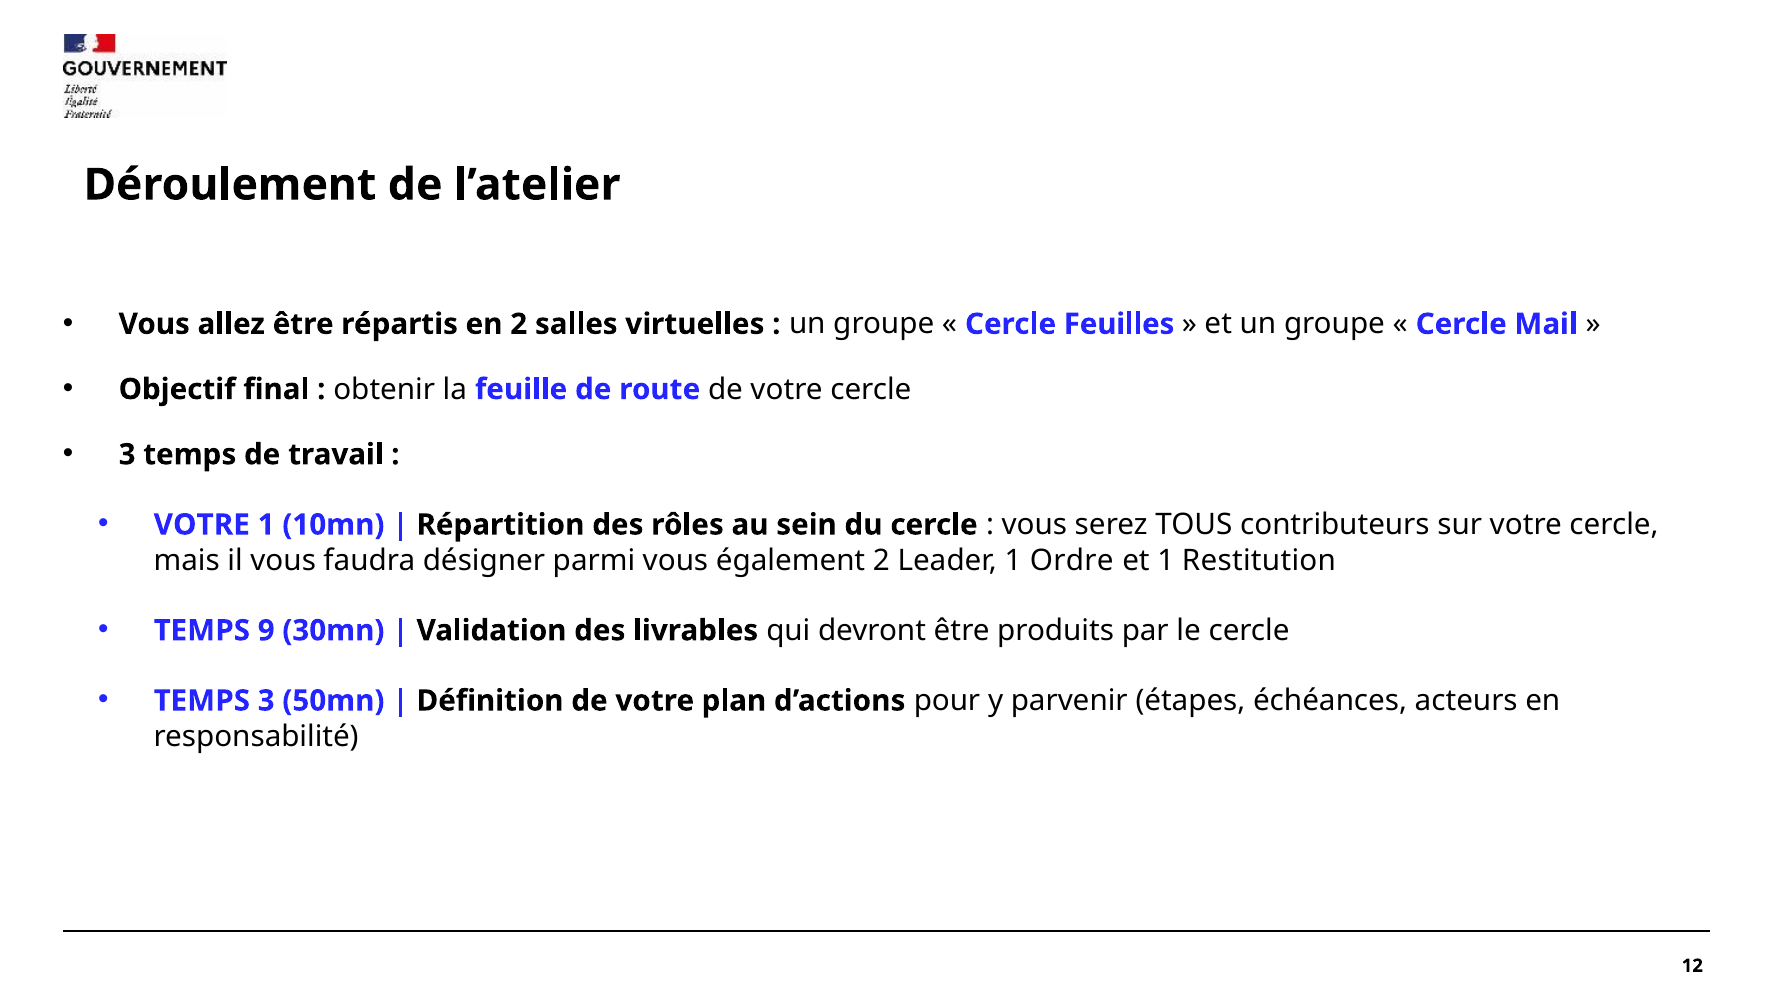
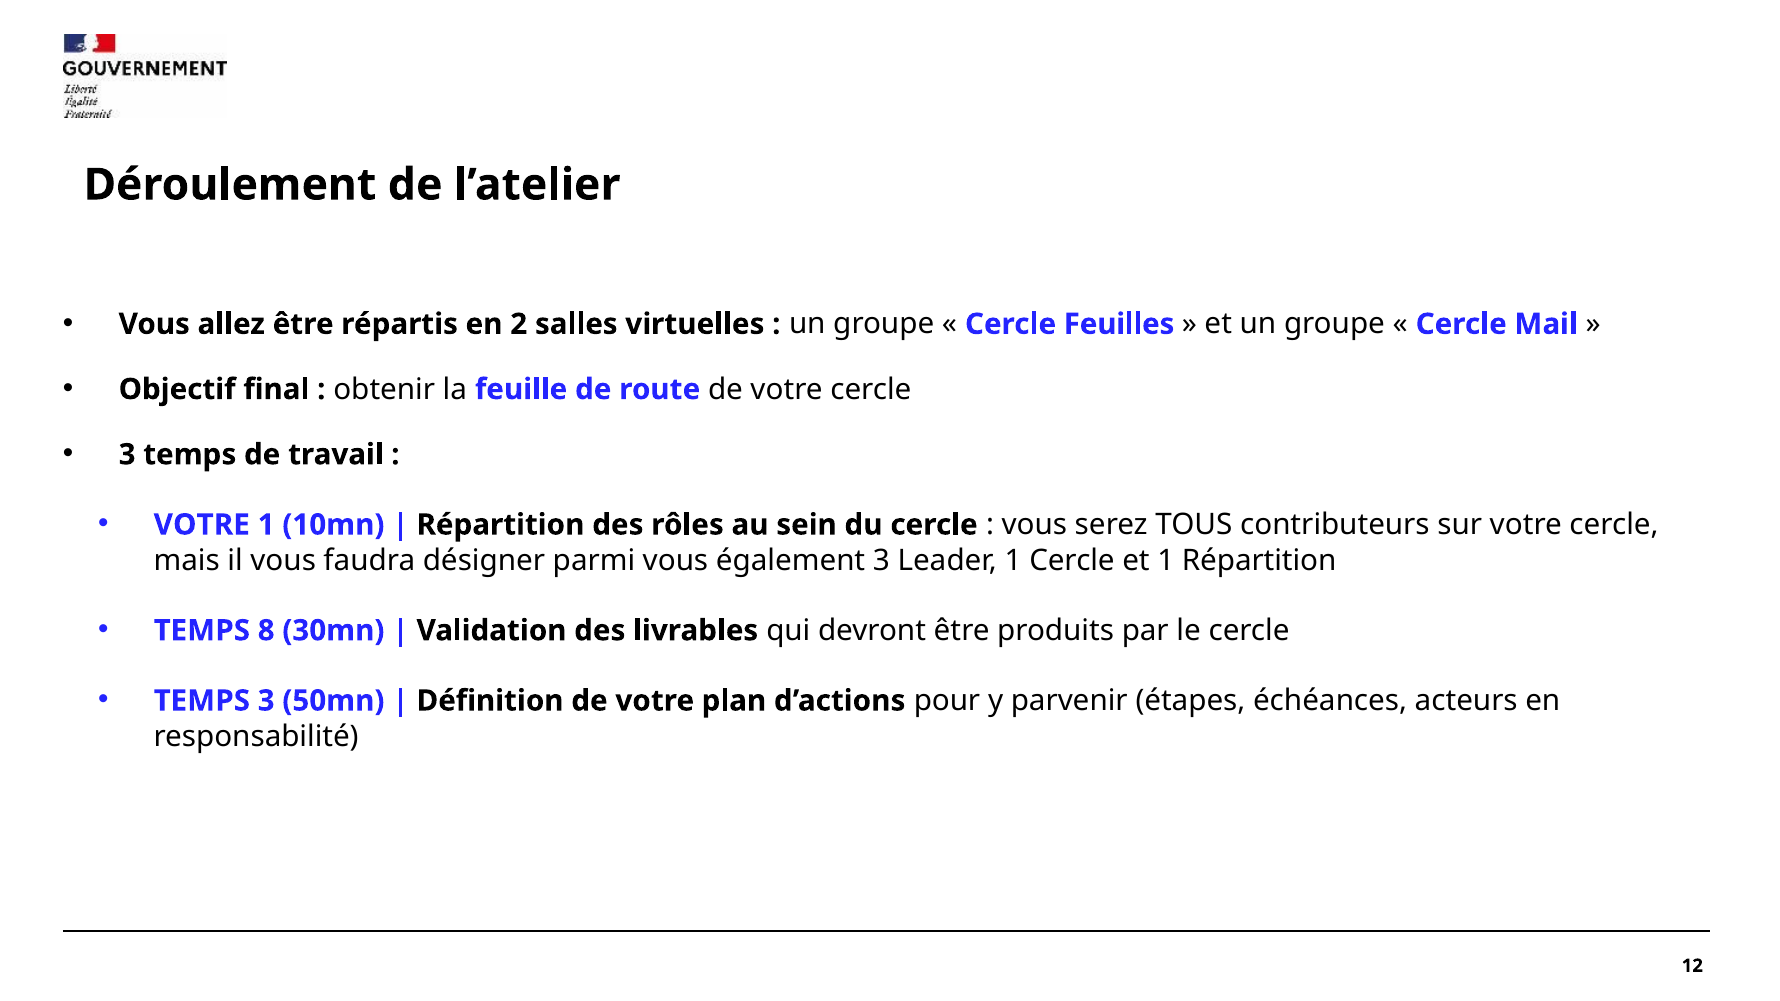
également 2: 2 -> 3 (881, 561)
1 Ordre: Ordre -> Cercle (1072, 561)
1 Restitution: Restitution -> Répartition (1259, 561)
9: 9 -> 8 (266, 631)
